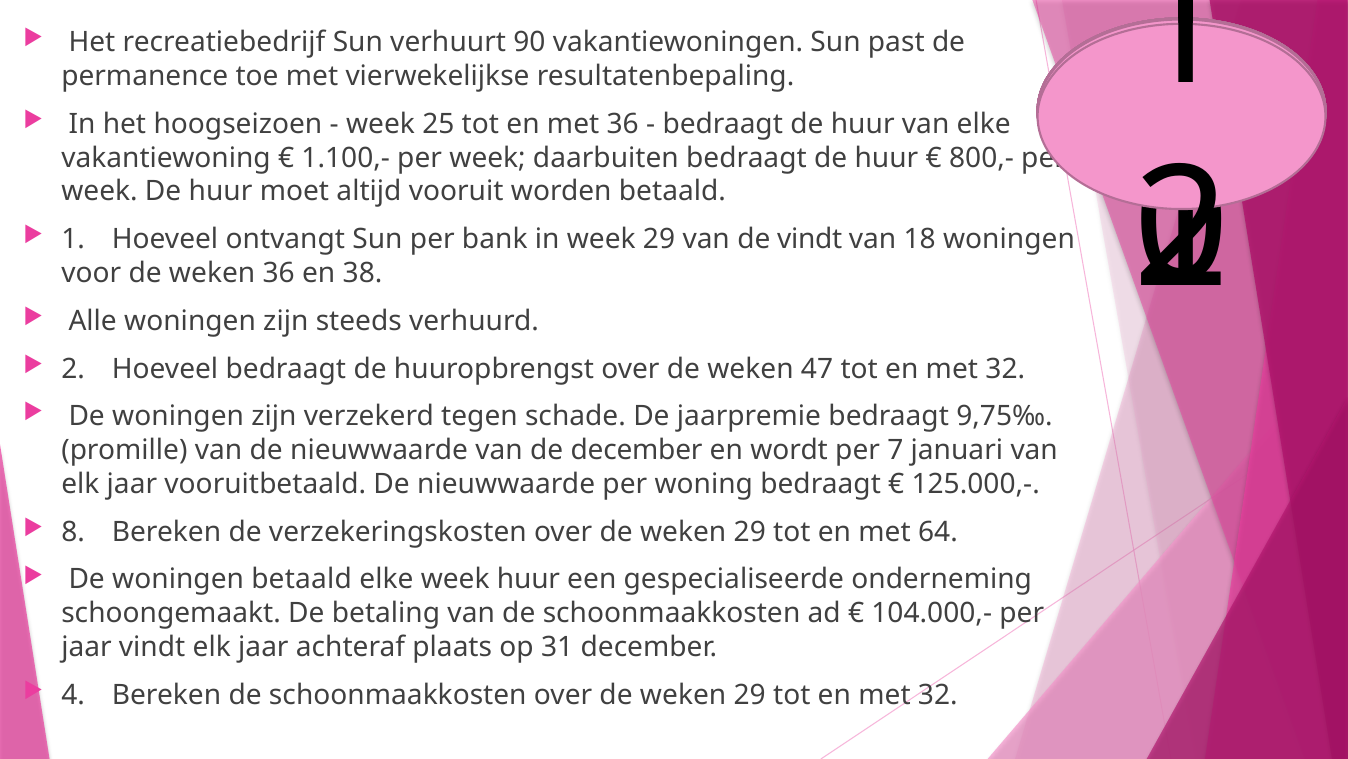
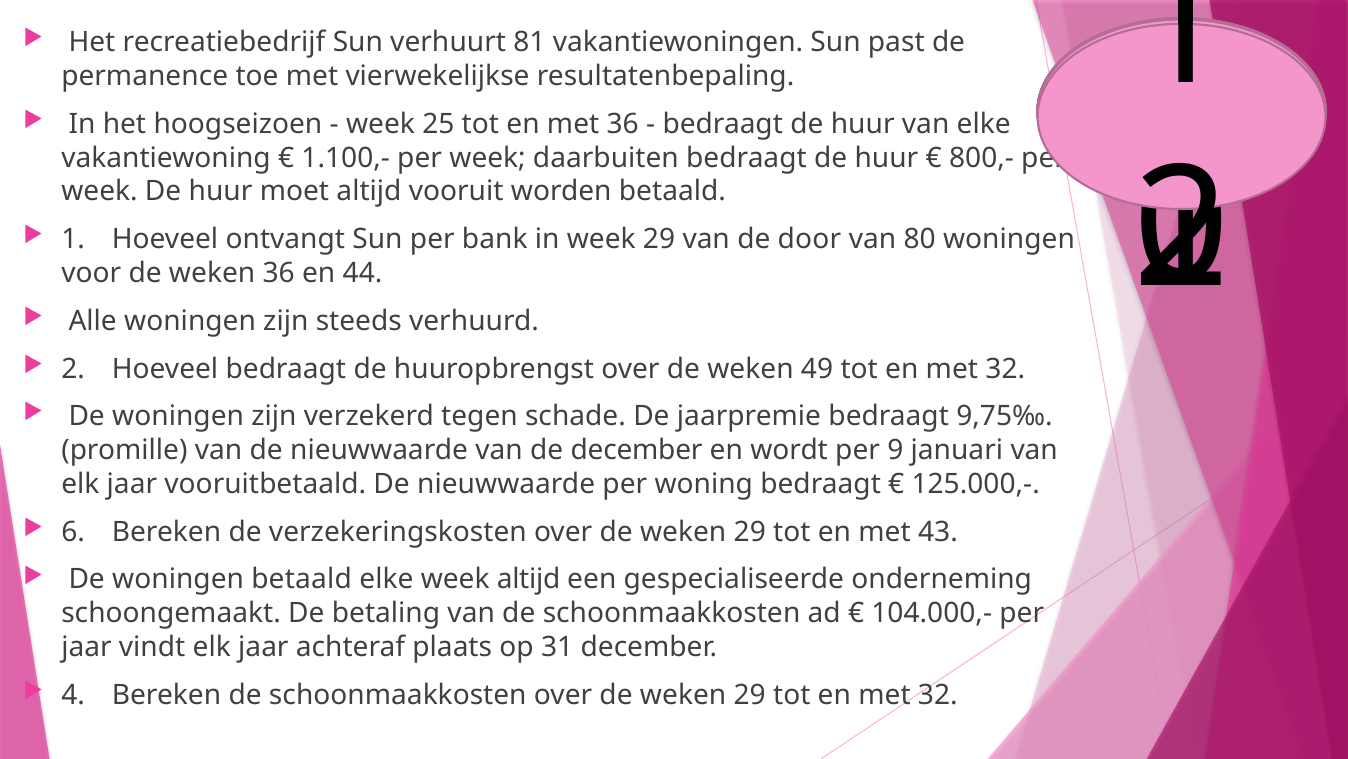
90: 90 -> 81 (529, 43)
de vindt: vindt -> door (809, 239)
18: 18 -> 80 (920, 239)
38: 38 -> 44 (363, 273)
47: 47 -> 49 (817, 368)
7: 7 -> 9 (895, 450)
8: 8 -> 6 (73, 531)
64: 64 -> 43 (938, 531)
week huur: huur -> altijd (529, 579)
